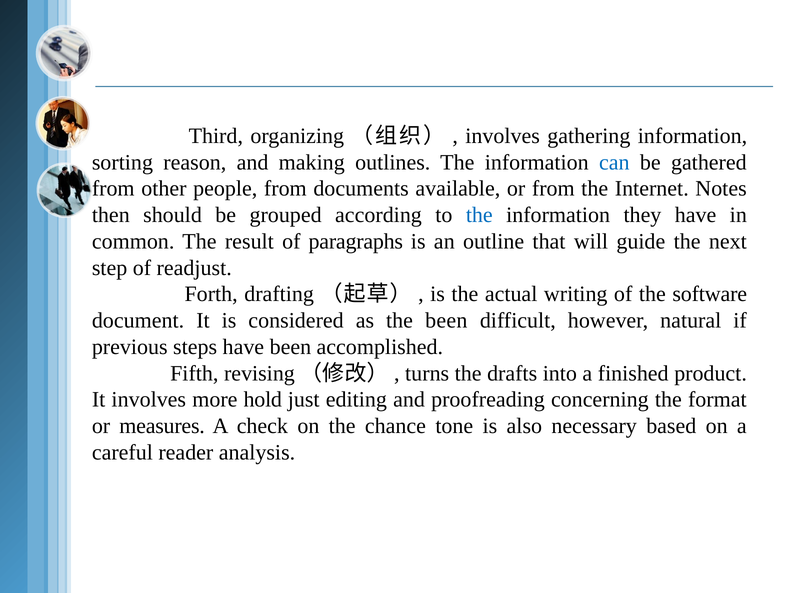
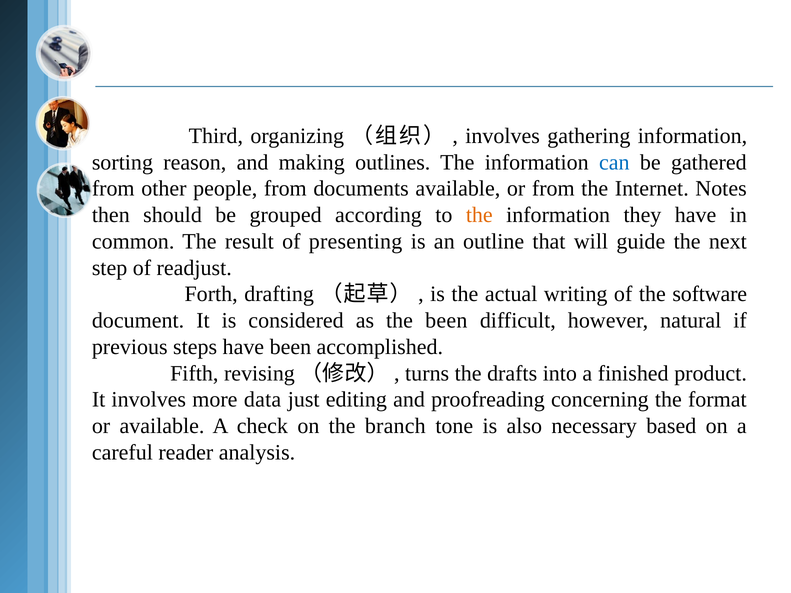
the colour: blue -> orange (479, 215)
paragraphs: paragraphs -> presenting (356, 242)
hold: hold -> data (263, 400)
or measures: measures -> available (162, 426)
chance: chance -> branch (395, 426)
